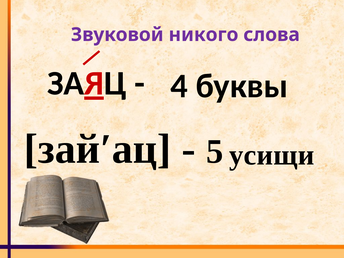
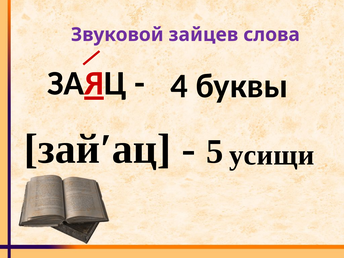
никого: никого -> зайцев (203, 35)
